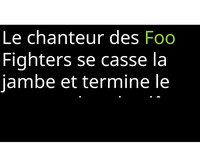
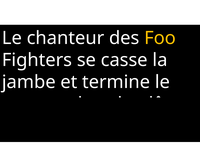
Foo colour: light green -> yellow (160, 38)
